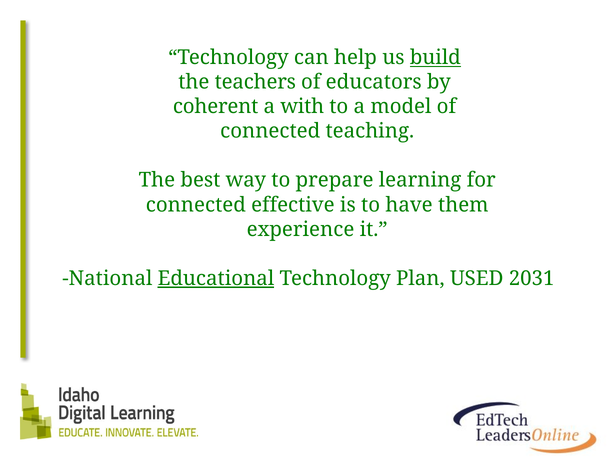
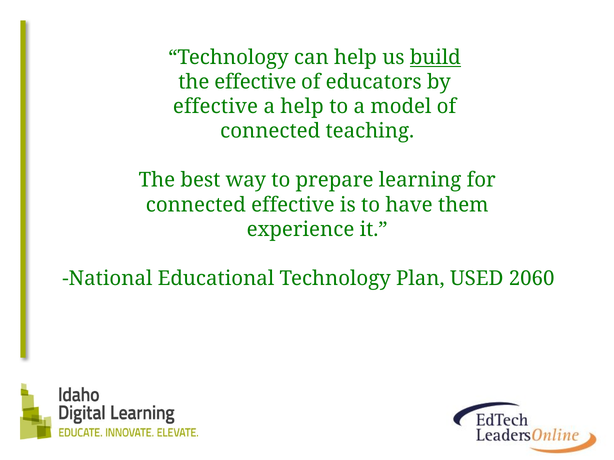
the teachers: teachers -> effective (255, 82)
coherent: coherent -> effective (216, 107)
a with: with -> help (302, 107)
Educational underline: present -> none (216, 279)
2031: 2031 -> 2060 (532, 279)
